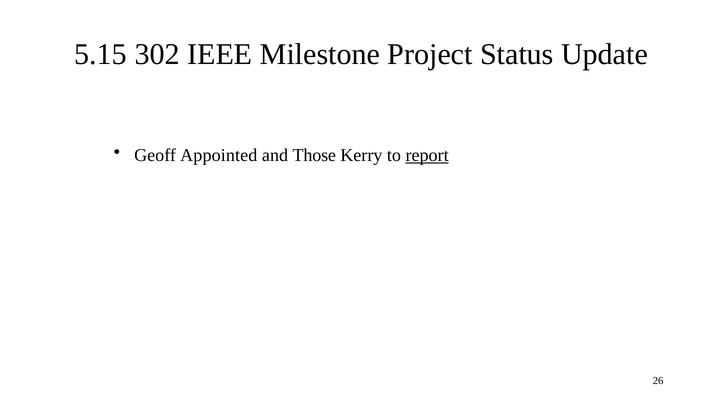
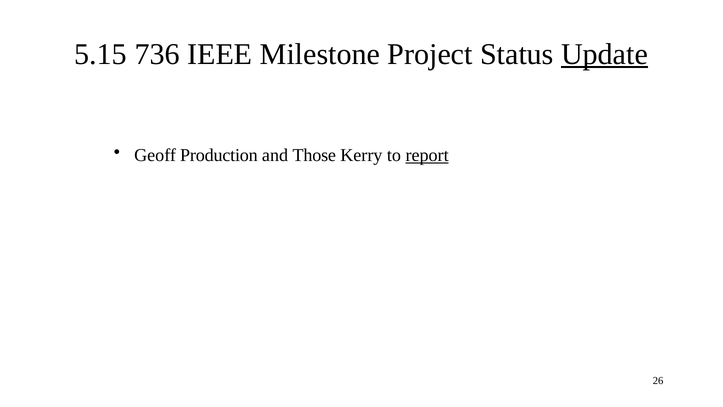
302: 302 -> 736 (157, 54)
Update underline: none -> present (605, 54)
Appointed: Appointed -> Production (219, 155)
